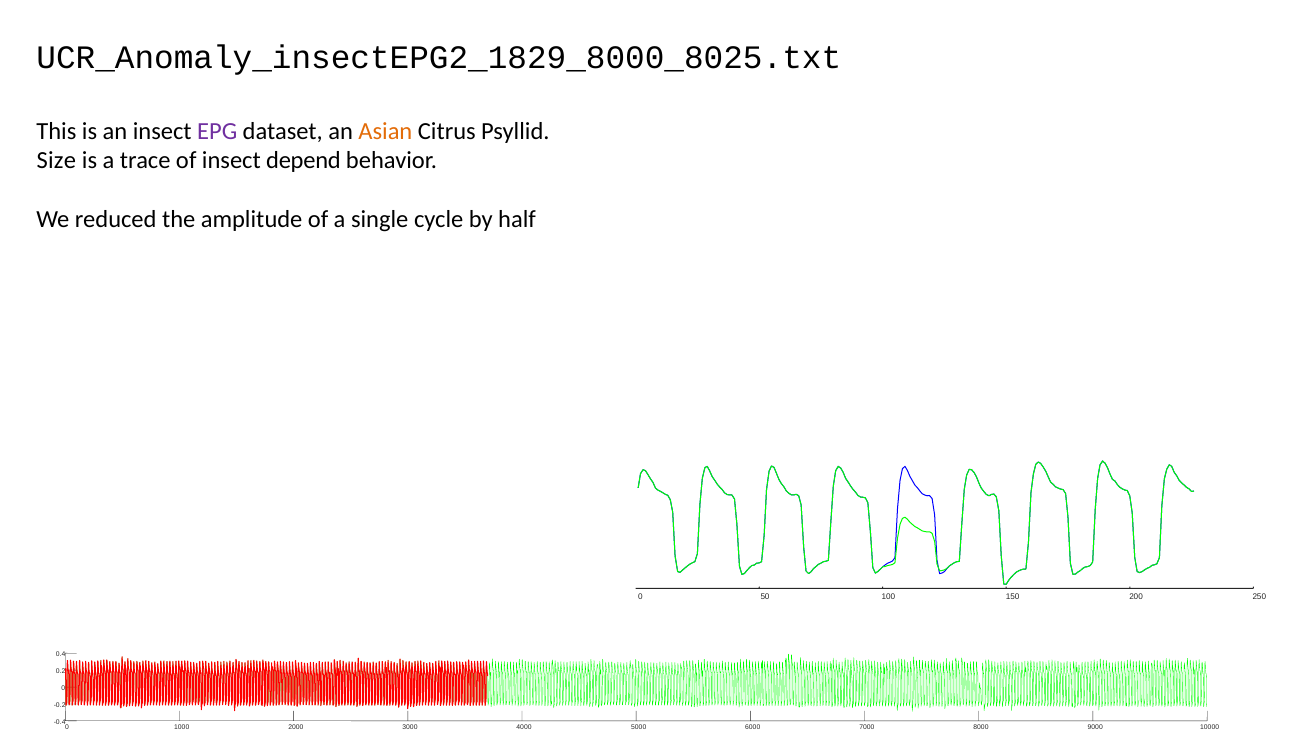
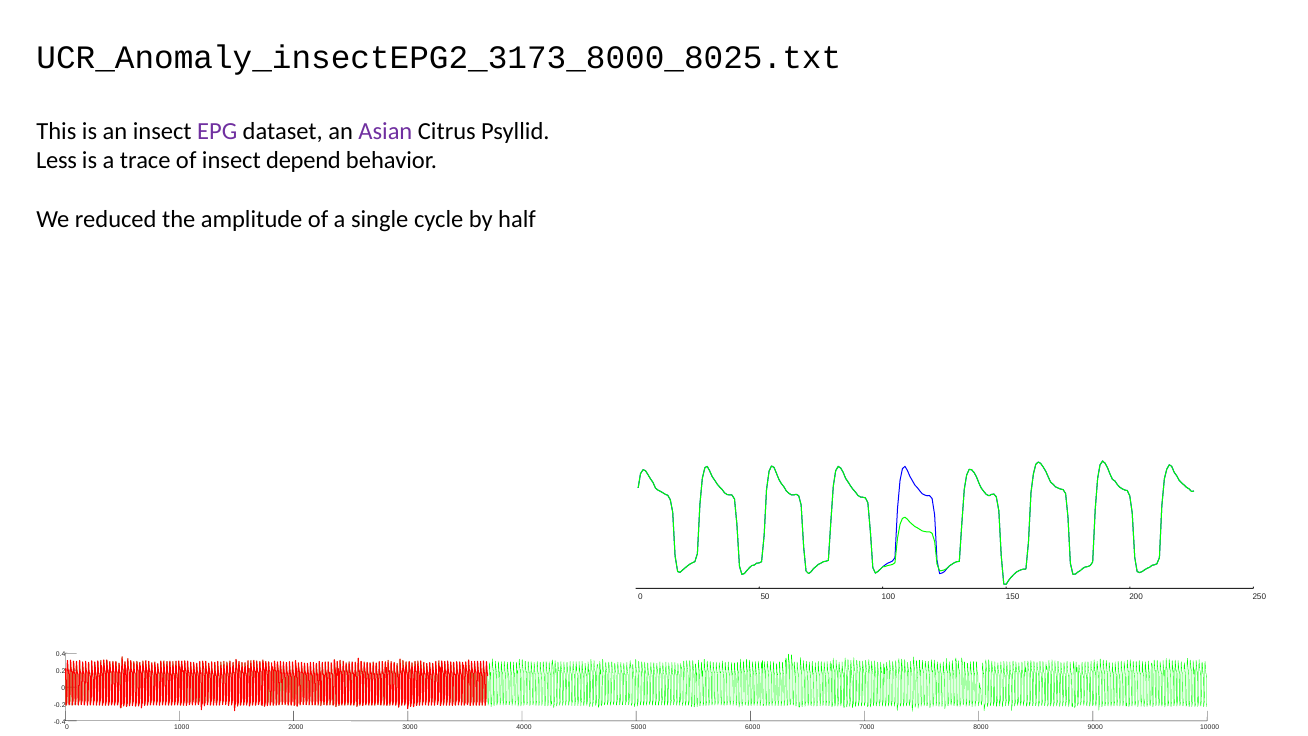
UCR_Anomaly_insectEPG2_1829_8000_8025.txt: UCR_Anomaly_insectEPG2_1829_8000_8025.txt -> UCR_Anomaly_insectEPG2_3173_8000_8025.txt (439, 57)
Asian colour: orange -> purple (385, 131)
Size: Size -> Less (57, 161)
